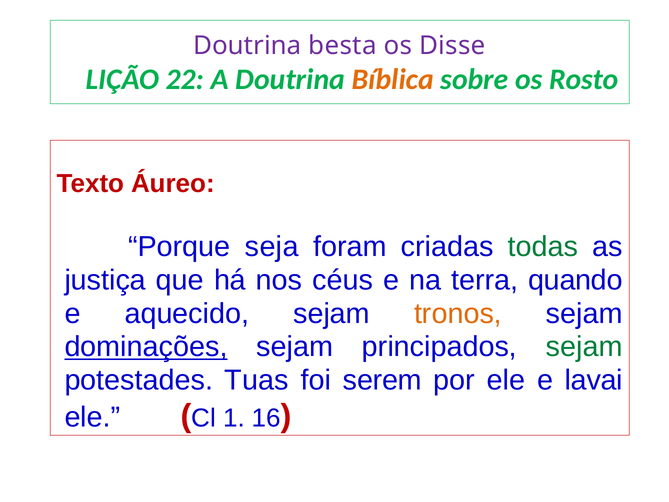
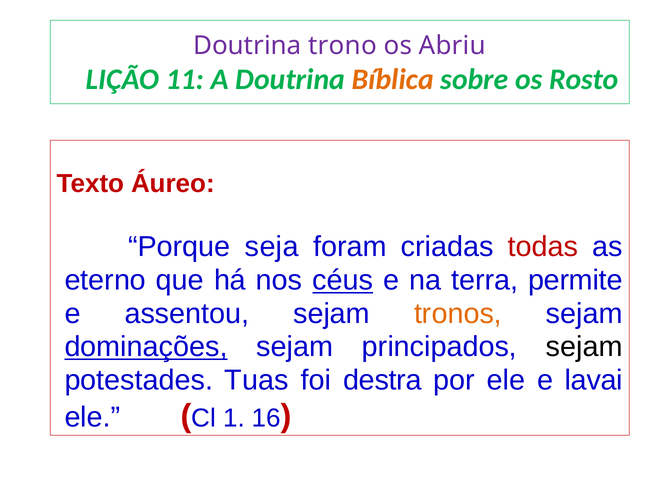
besta: besta -> trono (343, 46)
Disse: Disse -> Abriu (452, 46)
22: 22 -> 11 (185, 80)
todas colour: green -> red (543, 247)
justiça: justiça -> eterno (105, 280)
céus underline: none -> present (343, 280)
quando: quando -> permite (575, 280)
aquecido: aquecido -> assentou (187, 313)
sejam colour: green -> black (584, 347)
serem: serem -> destra (382, 380)
